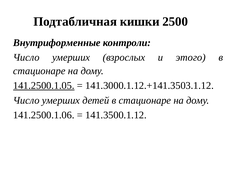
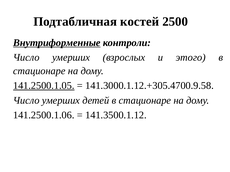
кишки: кишки -> костей (140, 22)
Внутриформенные underline: none -> present (57, 43)
141.3000.1.12.+141.3503.1.12: 141.3000.1.12.+141.3503.1.12 -> 141.3000.1.12.+305.4700.9.58 (150, 86)
